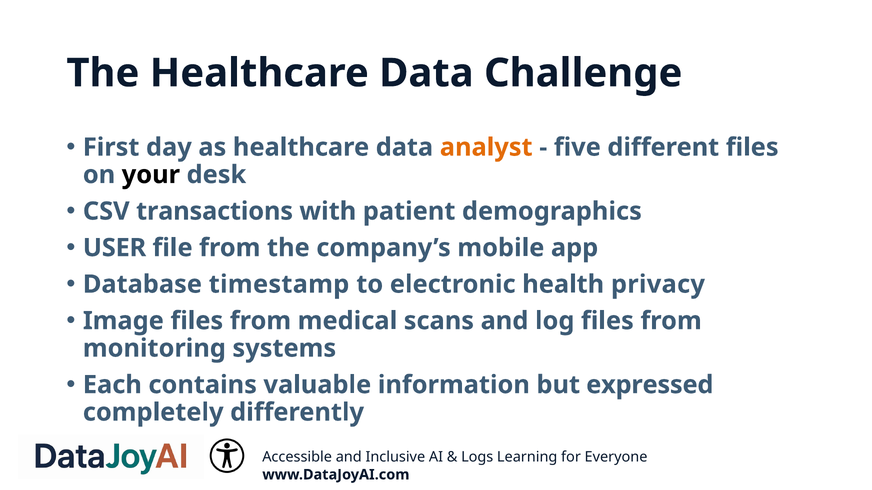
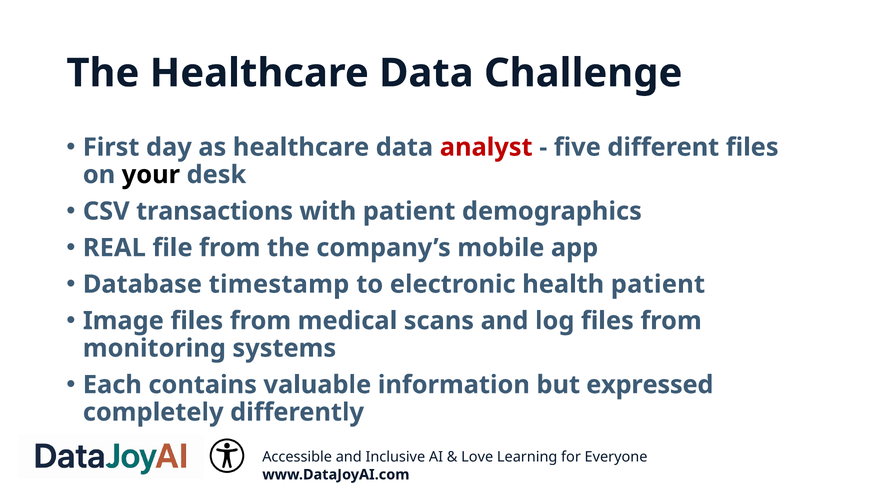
analyst colour: orange -> red (486, 147)
USER: USER -> REAL (114, 248)
health privacy: privacy -> patient (658, 285)
Logs: Logs -> Love (477, 458)
